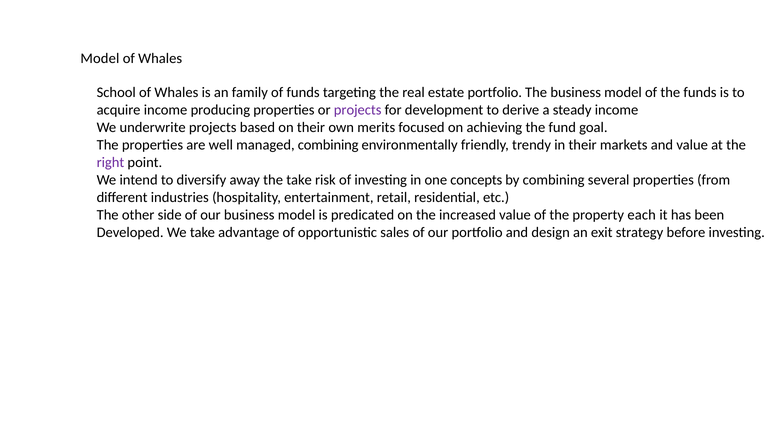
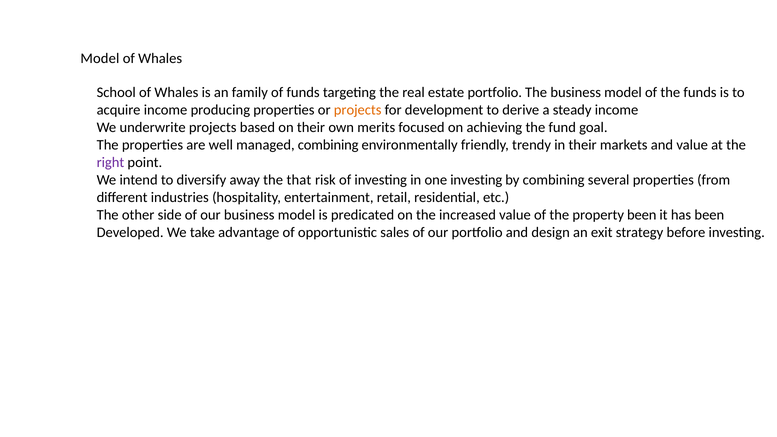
projects colour: purple -> orange (358, 110)
the take: take -> that (299, 180)
one concepts: concepts -> investing (476, 180)
property each: each -> been (642, 215)
